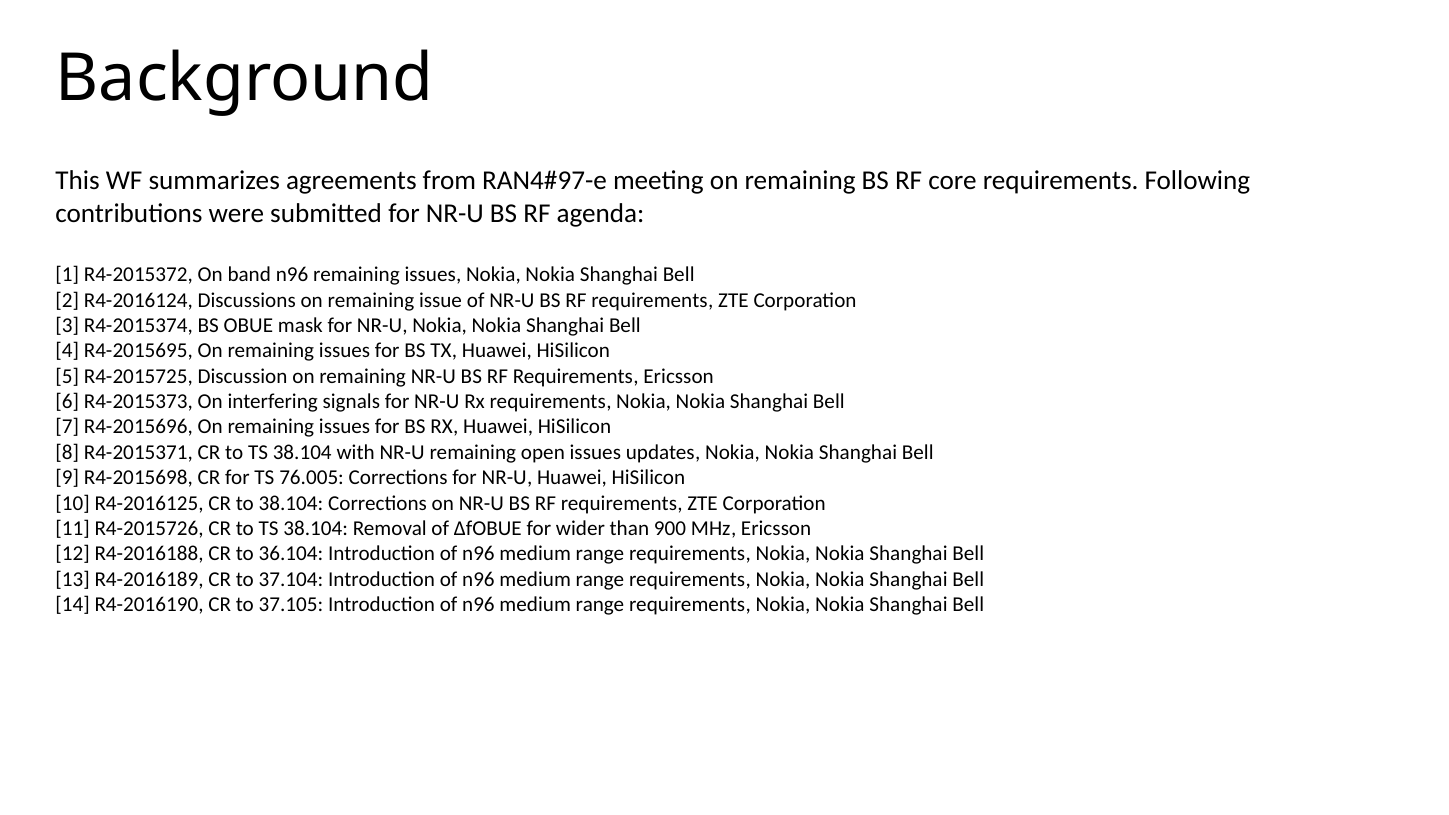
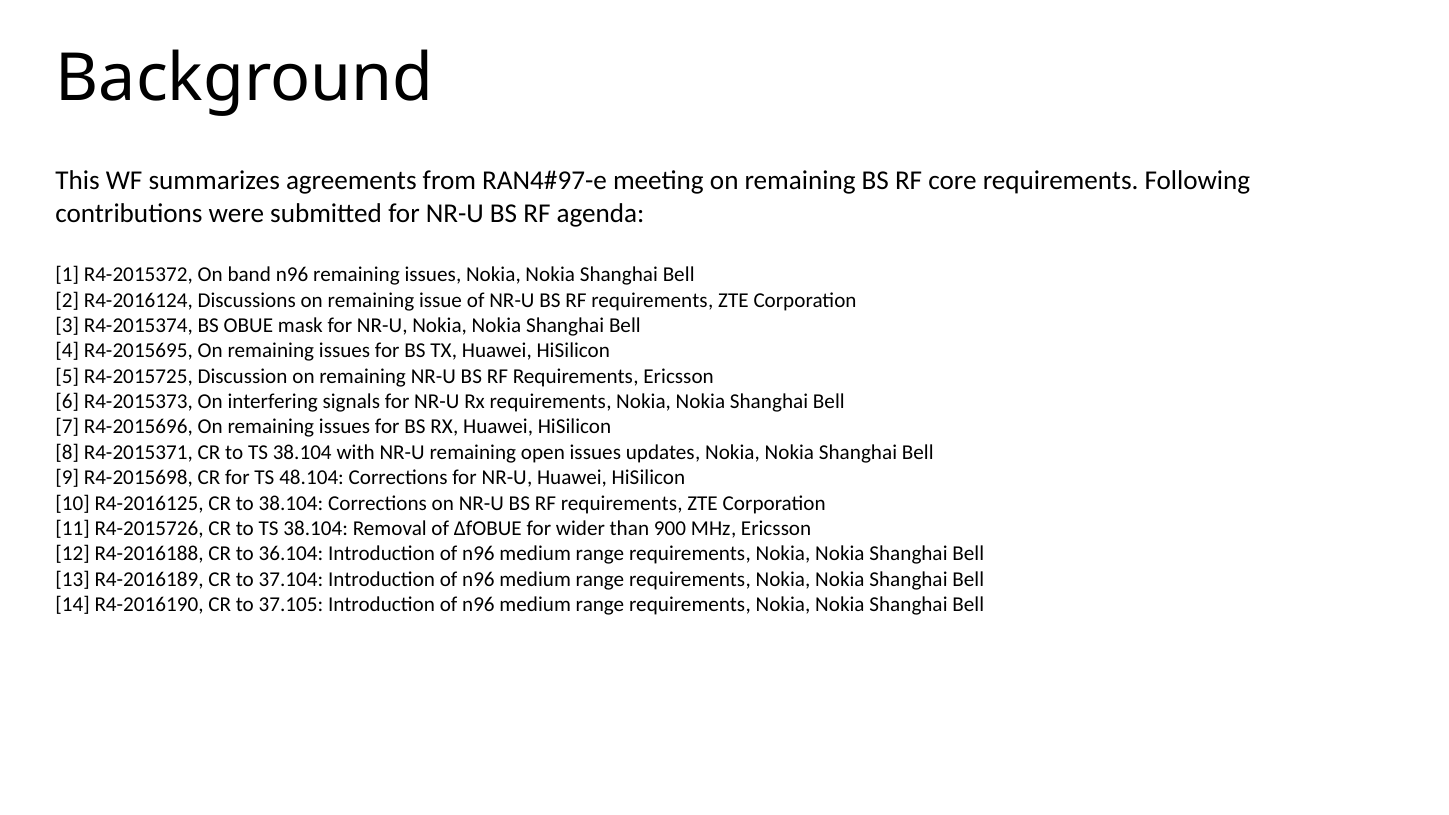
76.005: 76.005 -> 48.104 (312, 478)
